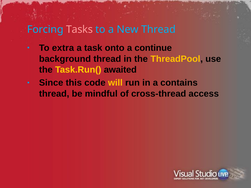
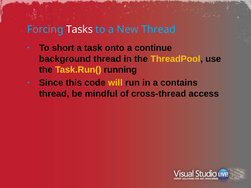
Tasks colour: pink -> white (79, 30)
extra: extra -> short (63, 48)
awaited: awaited -> running (120, 70)
